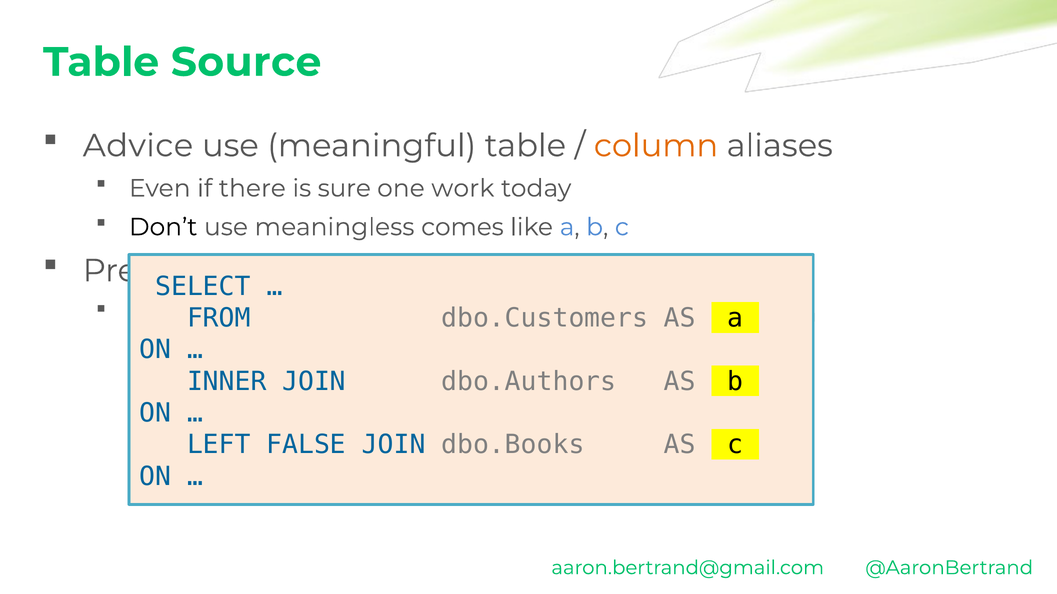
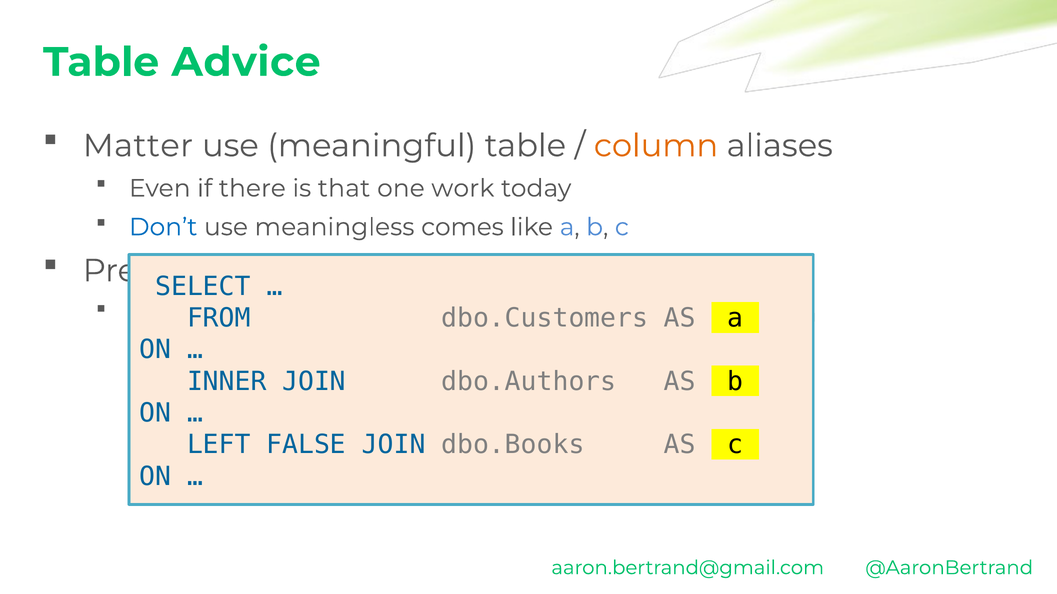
Source: Source -> Advice (246, 62)
Advice: Advice -> Matter (138, 146)
sure: sure -> that (344, 189)
Don’t colour: black -> blue (163, 227)
